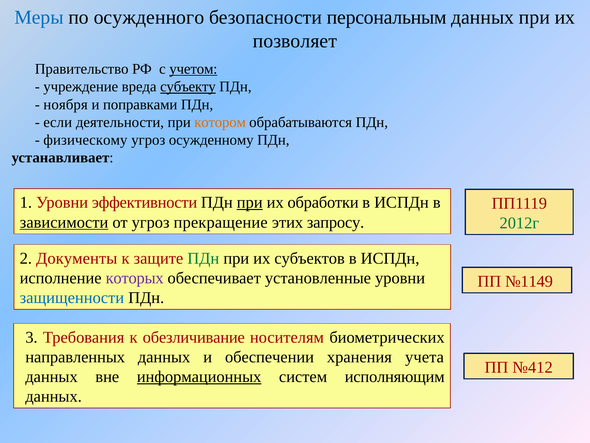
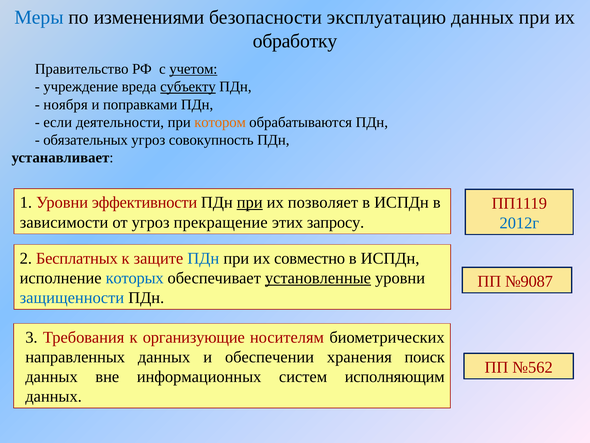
осужденного: осужденного -> изменениями (149, 17)
персональным: персональным -> эксплуатацию (387, 17)
позволяет: позволяет -> обработку (295, 41)
физическому: физическому -> обязательных (86, 140)
осужденному: осужденному -> совокупность (211, 140)
обработки: обработки -> позволяет (323, 202)
зависимости underline: present -> none (64, 222)
2012г colour: green -> blue (519, 223)
Документы: Документы -> Бесплатных (77, 258)
ПДн colour: green -> blue (203, 258)
субъектов: субъектов -> совместно (310, 258)
которых colour: purple -> blue (135, 278)
установленные underline: none -> present (318, 278)
№1149: №1149 -> №9087 (529, 281)
обезличивание: обезличивание -> организующие (194, 337)
учета: учета -> поиск (425, 357)
№412: №412 -> №562 (533, 367)
информационных underline: present -> none (199, 376)
